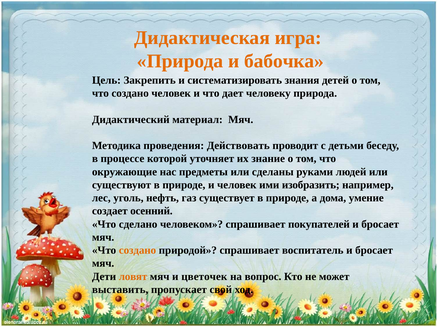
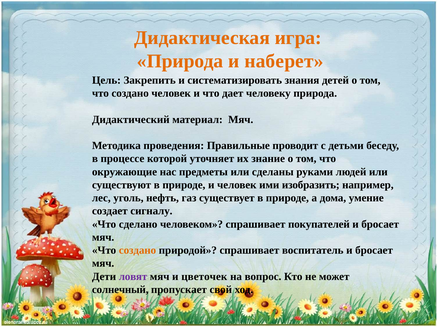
бабочка: бабочка -> наберет (284, 61)
Действовать: Действовать -> Правильные (238, 146)
осенний: осенний -> сигналу (151, 212)
ловят colour: orange -> purple (133, 277)
выставить: выставить -> солнечный (120, 290)
